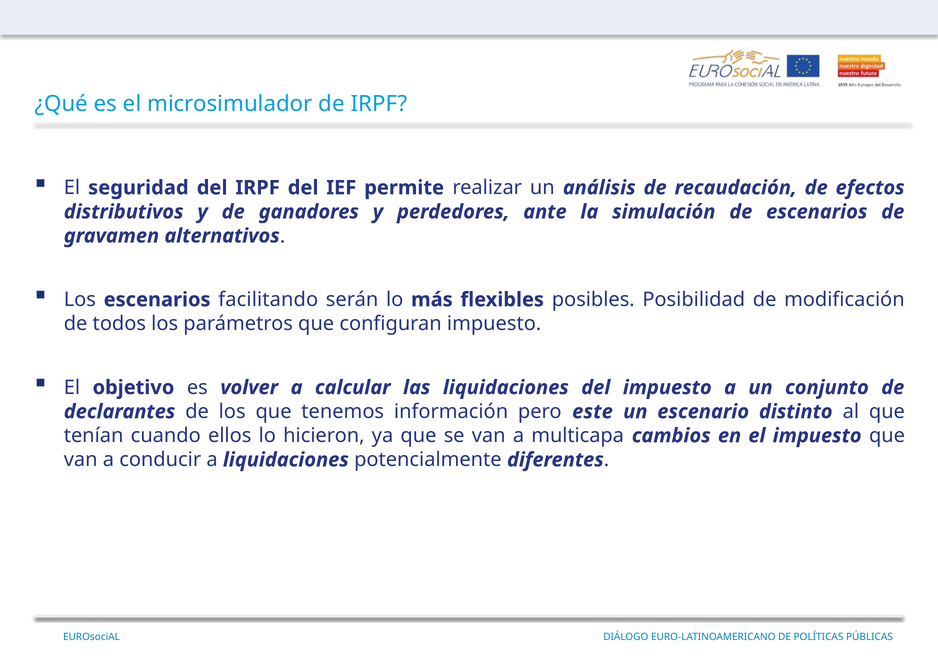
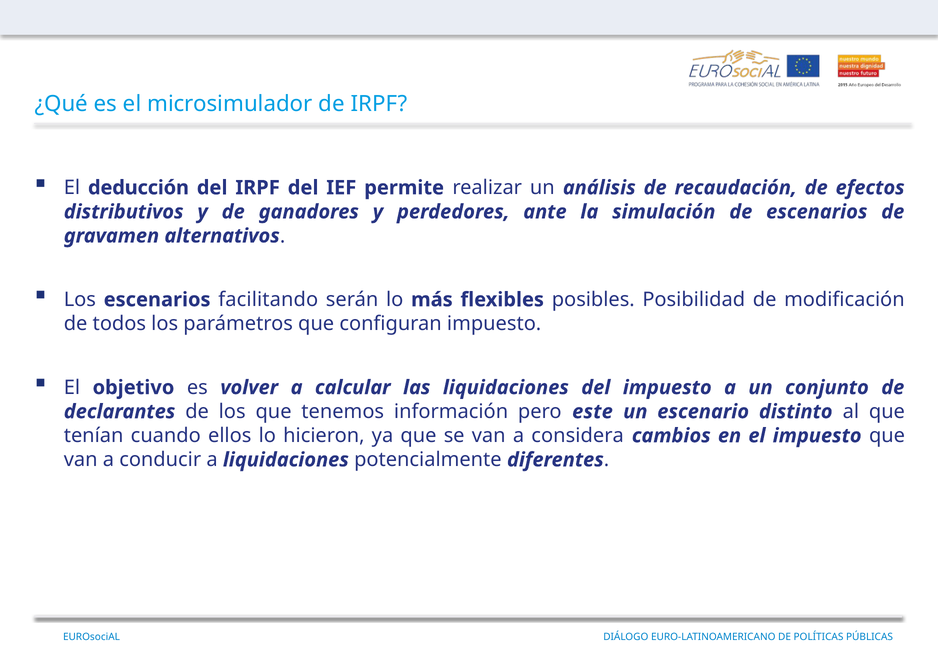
seguridad: seguridad -> deducción (138, 188)
multicapa: multicapa -> considera (578, 436)
